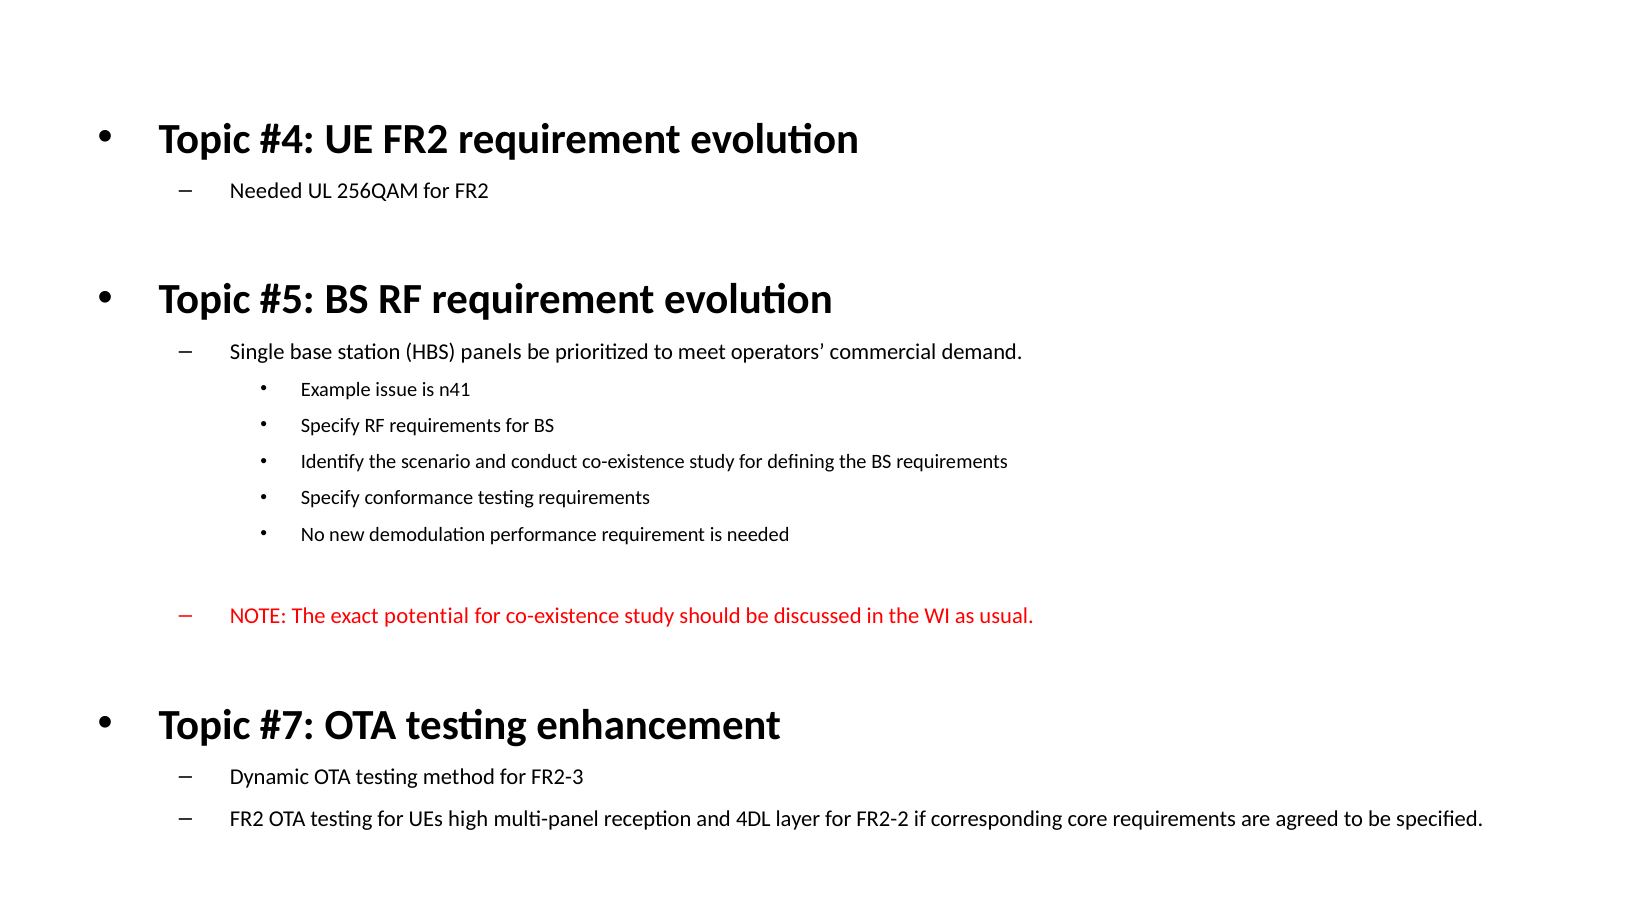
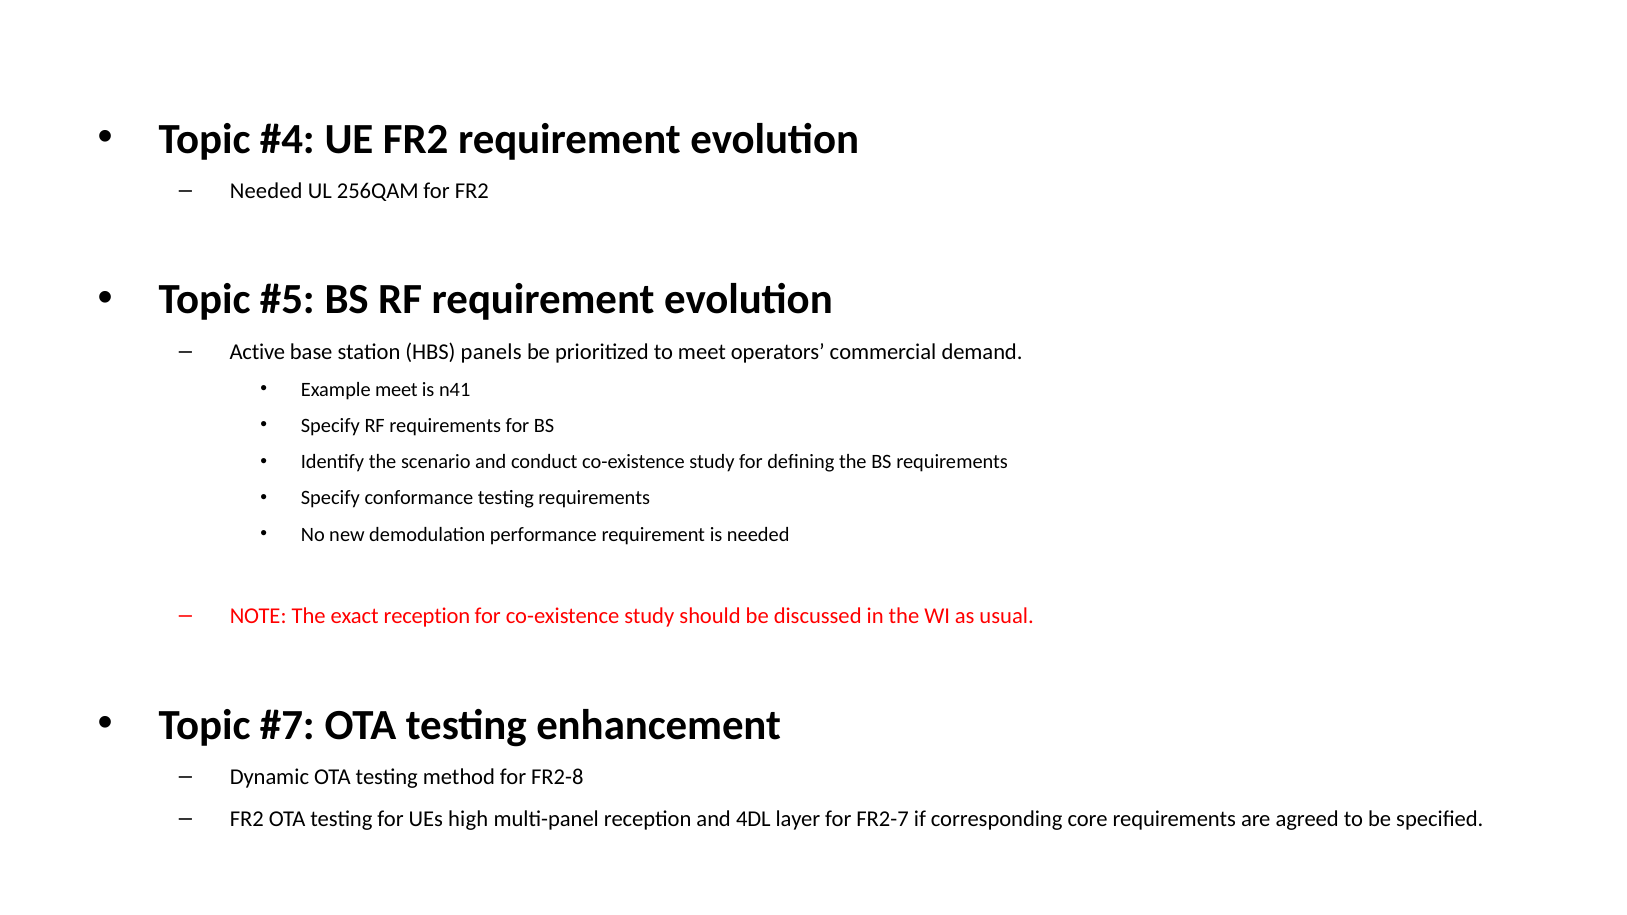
Single: Single -> Active (257, 352)
Example issue: issue -> meet (396, 390)
exact potential: potential -> reception (427, 617)
FR2-3: FR2-3 -> FR2-8 (557, 777)
FR2-2: FR2-2 -> FR2-7 (883, 819)
